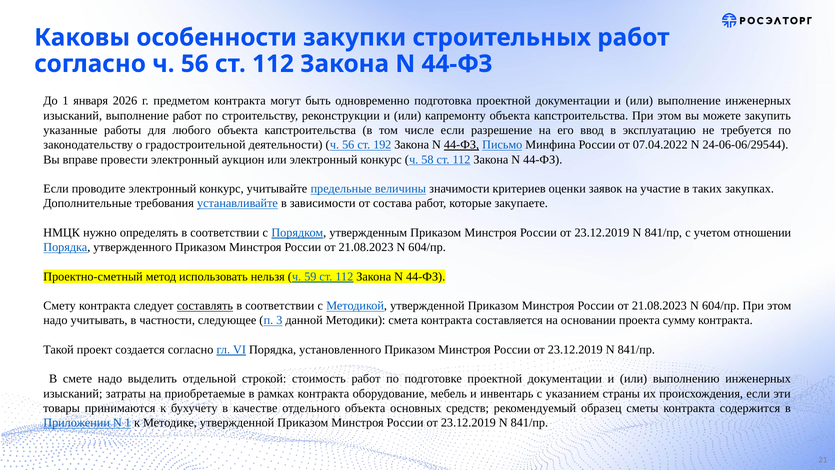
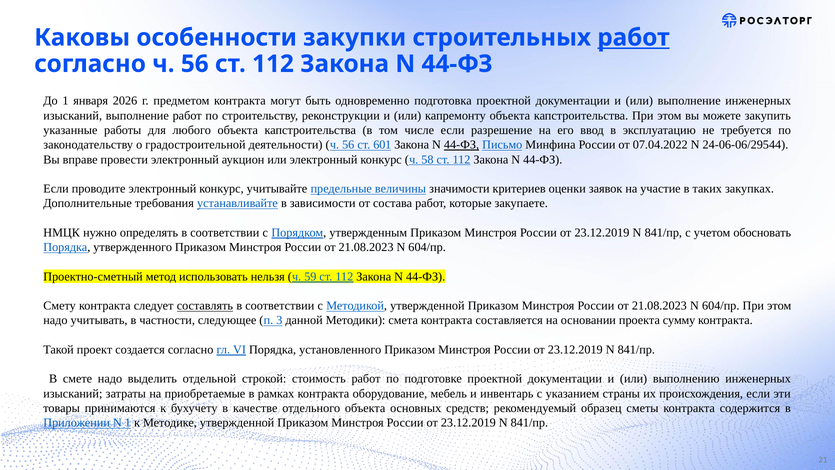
работ underline: none -> present (633, 38)
192: 192 -> 601 (382, 145)
отношении: отношении -> обосновать (762, 232)
